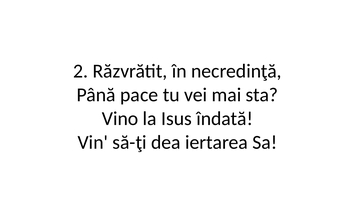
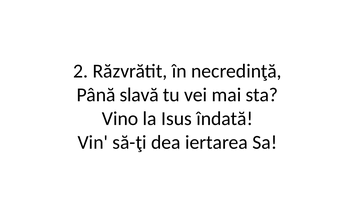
pace: pace -> slavă (139, 95)
